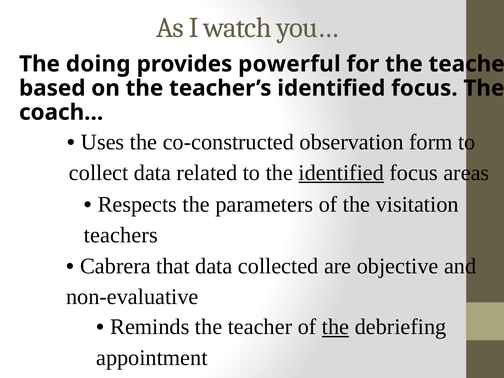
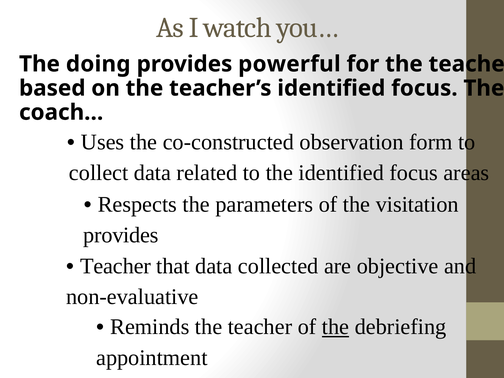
identified underline: present -> none (341, 173)
teachers: teachers -> provides (121, 235)
Cabrera: Cabrera -> Teacher (115, 266)
